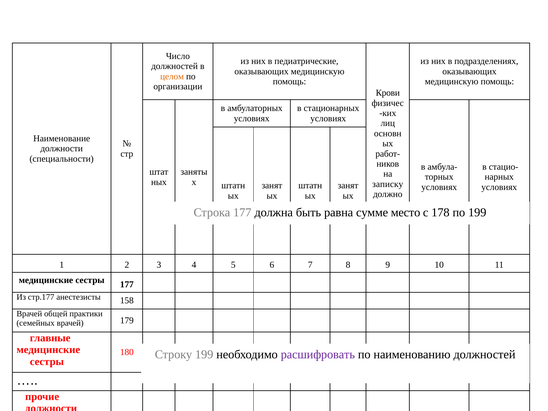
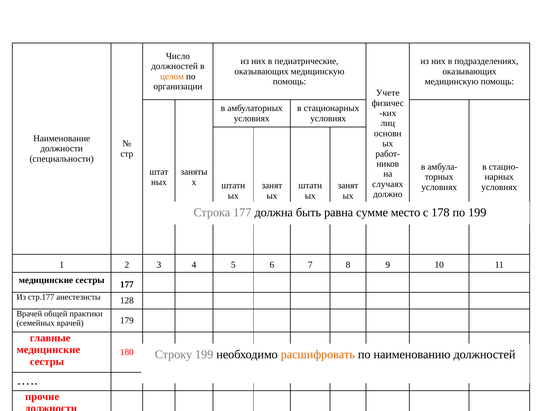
Крови: Крови -> Учете (388, 93)
записку: записку -> случаях (388, 184)
158: 158 -> 128 (127, 301)
расшифровать colour: purple -> orange (318, 354)
